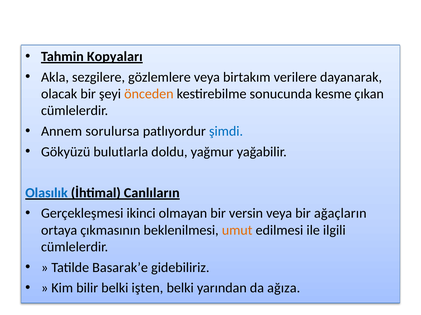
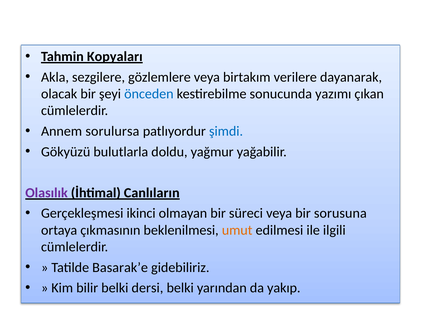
önceden colour: orange -> blue (149, 94)
kesme: kesme -> yazımı (333, 94)
Olasılık colour: blue -> purple (46, 193)
versin: versin -> süreci (246, 214)
ağaçların: ağaçların -> sorusuna (340, 214)
işten: işten -> dersi (147, 289)
ağıza: ağıza -> yakıp (284, 289)
